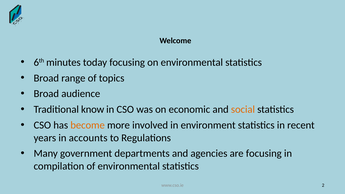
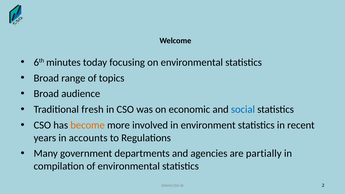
know: know -> fresh (93, 109)
social colour: orange -> blue (243, 109)
are focusing: focusing -> partially (264, 154)
